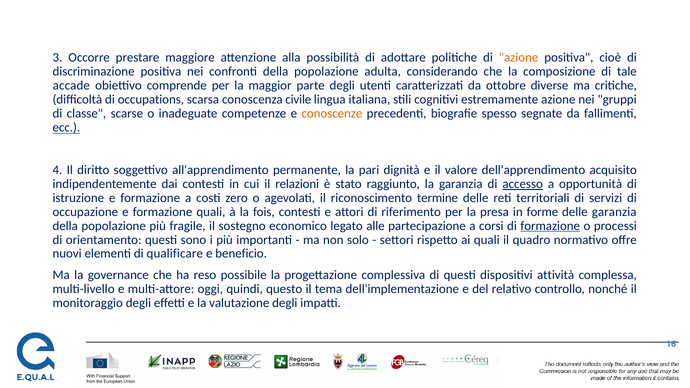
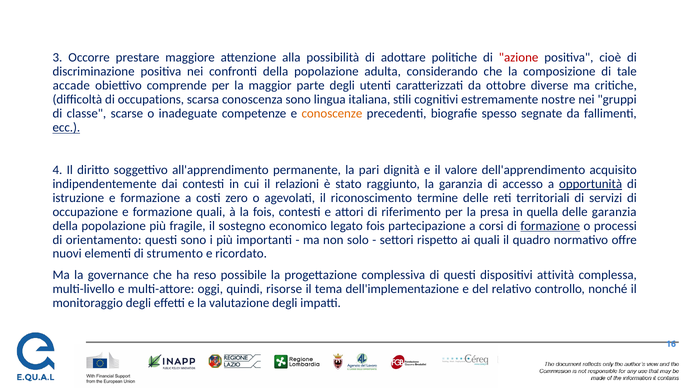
azione colour: orange -> red (519, 58)
conoscenza civile: civile -> sono (298, 100)
estremamente azione: azione -> nostre (558, 100)
accesso underline: present -> none (523, 184)
opportunità underline: none -> present (591, 184)
forme: forme -> quella (542, 212)
legato alle: alle -> fois (376, 226)
qualificare: qualificare -> strumento (175, 254)
beneficio: beneficio -> ricordato (241, 254)
questo: questo -> risorse (284, 289)
